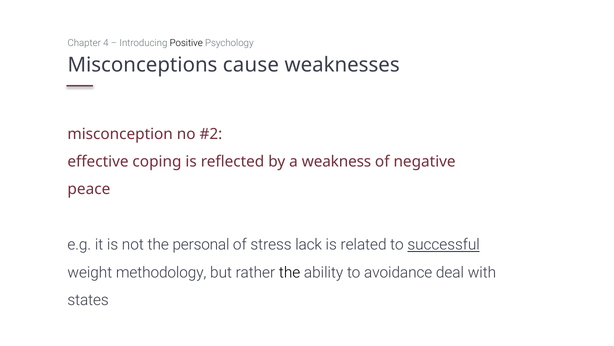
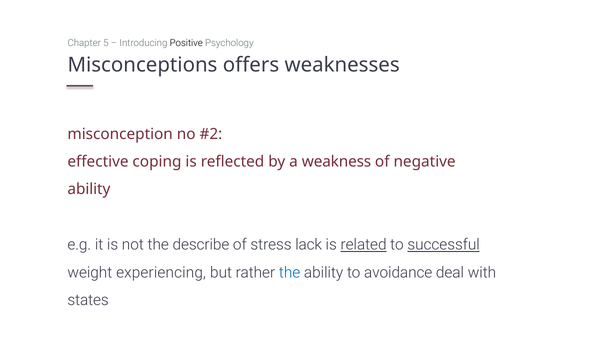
4: 4 -> 5 (106, 43)
cause: cause -> offers (251, 65)
peace: peace -> ability (89, 189)
personal: personal -> describe (201, 244)
related underline: none -> present (364, 244)
methodology: methodology -> experiencing (161, 272)
the colour: black -> blue (290, 272)
